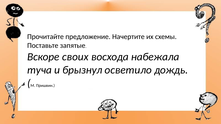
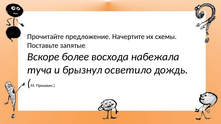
своих: своих -> более (75, 57)
